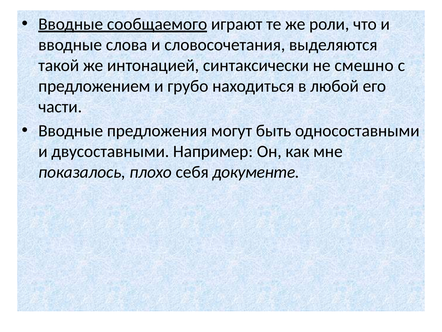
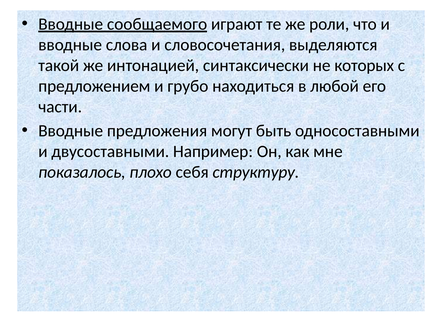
смешно: смешно -> которых (364, 65)
документе: документе -> структуру (256, 172)
